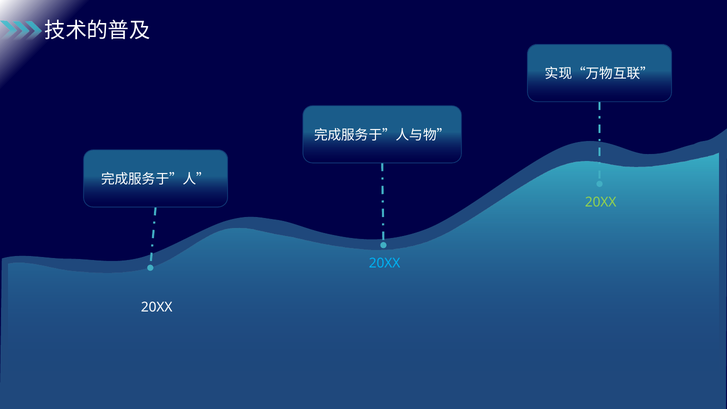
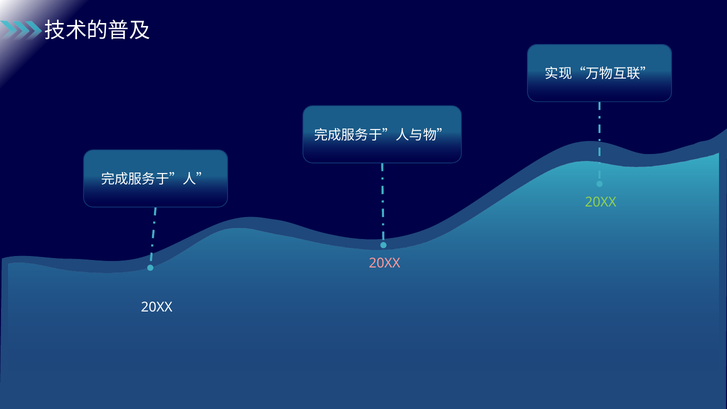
20XX colour: light blue -> pink (385, 263)
